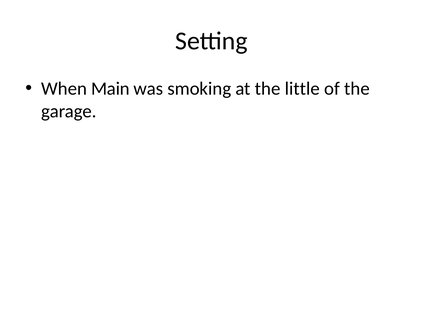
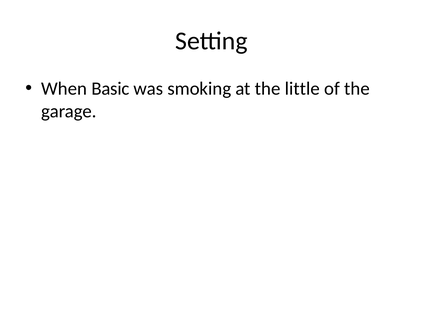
Main: Main -> Basic (110, 89)
